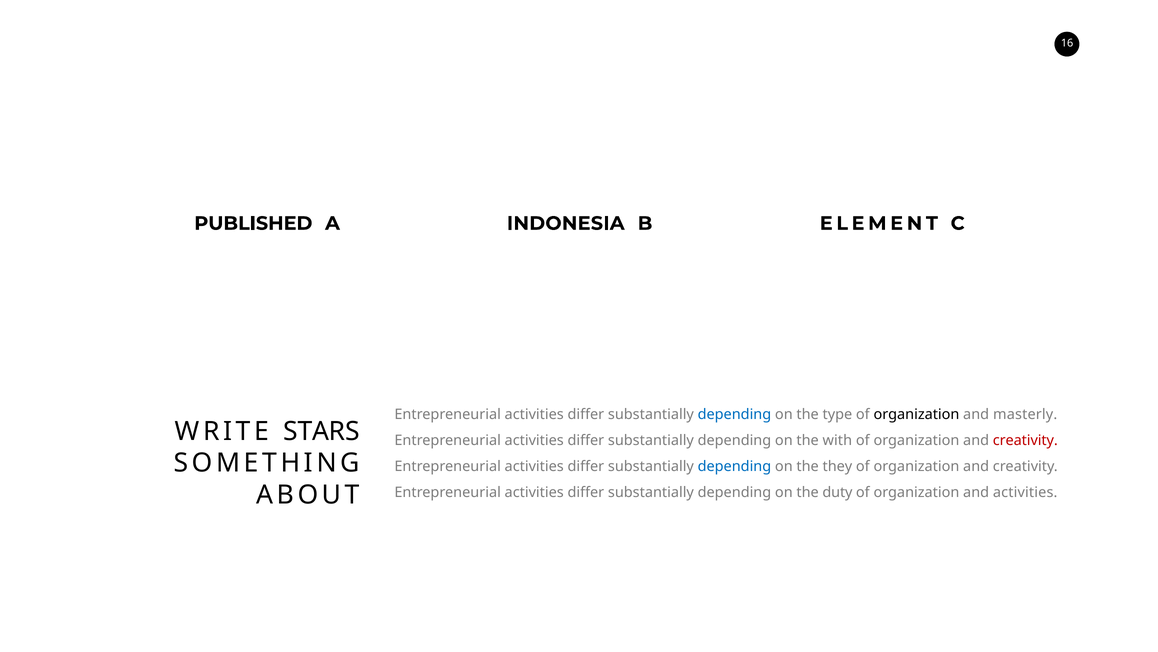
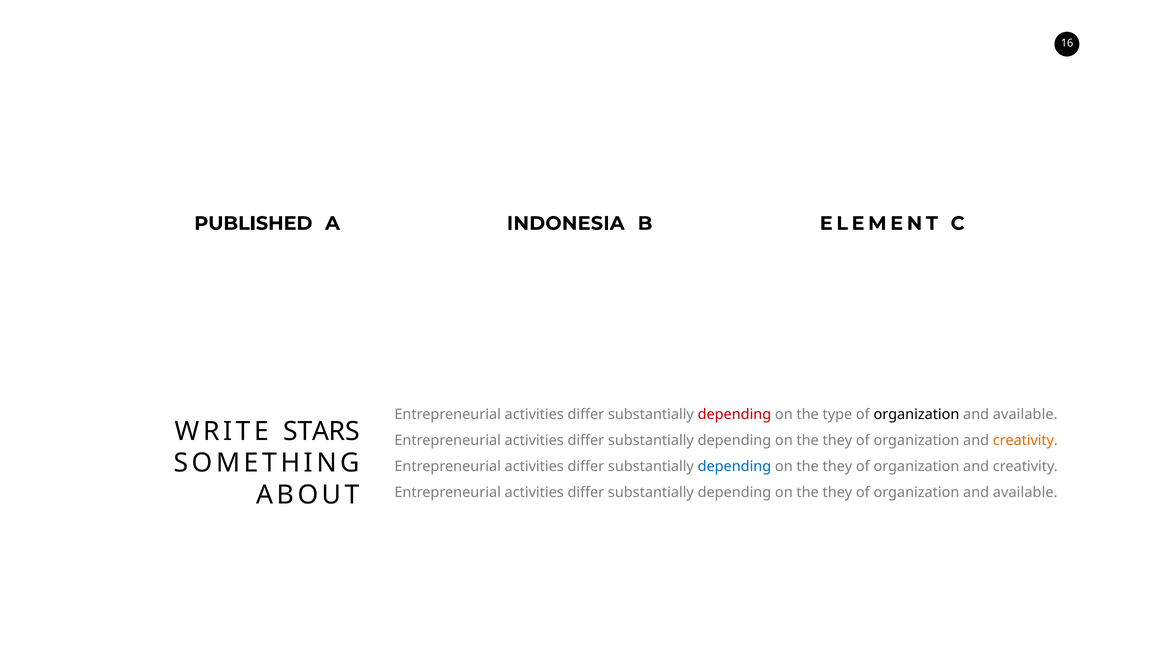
depending colour: blue -> red (734, 414)
masterly: masterly -> available (1025, 414)
with: with -> they (837, 440)
creativity colour: red -> orange (1025, 440)
duty: duty -> they (837, 492)
activities: activities -> available (1025, 492)
